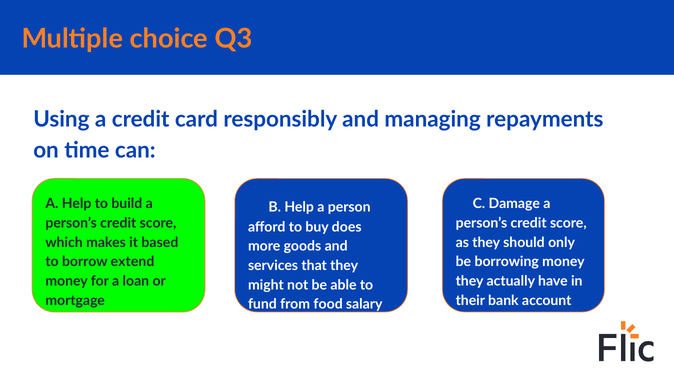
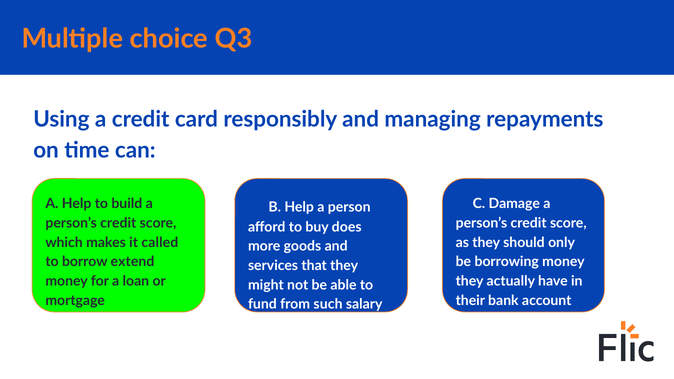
based: based -> called (160, 242)
food: food -> such (328, 304)
